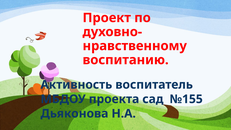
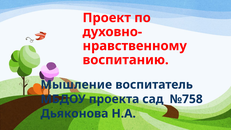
Активность: Активность -> Мышление (76, 85)
№155: №155 -> №758 (186, 99)
